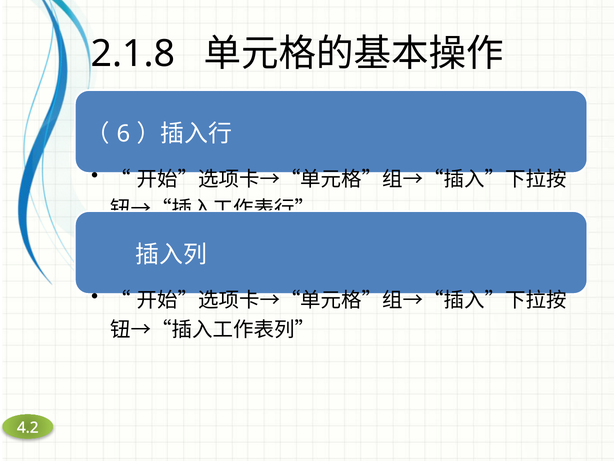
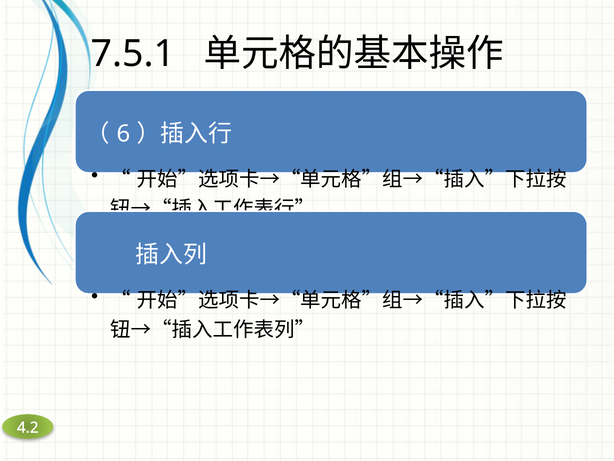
2.1.8: 2.1.8 -> 7.5.1 (133, 54)
